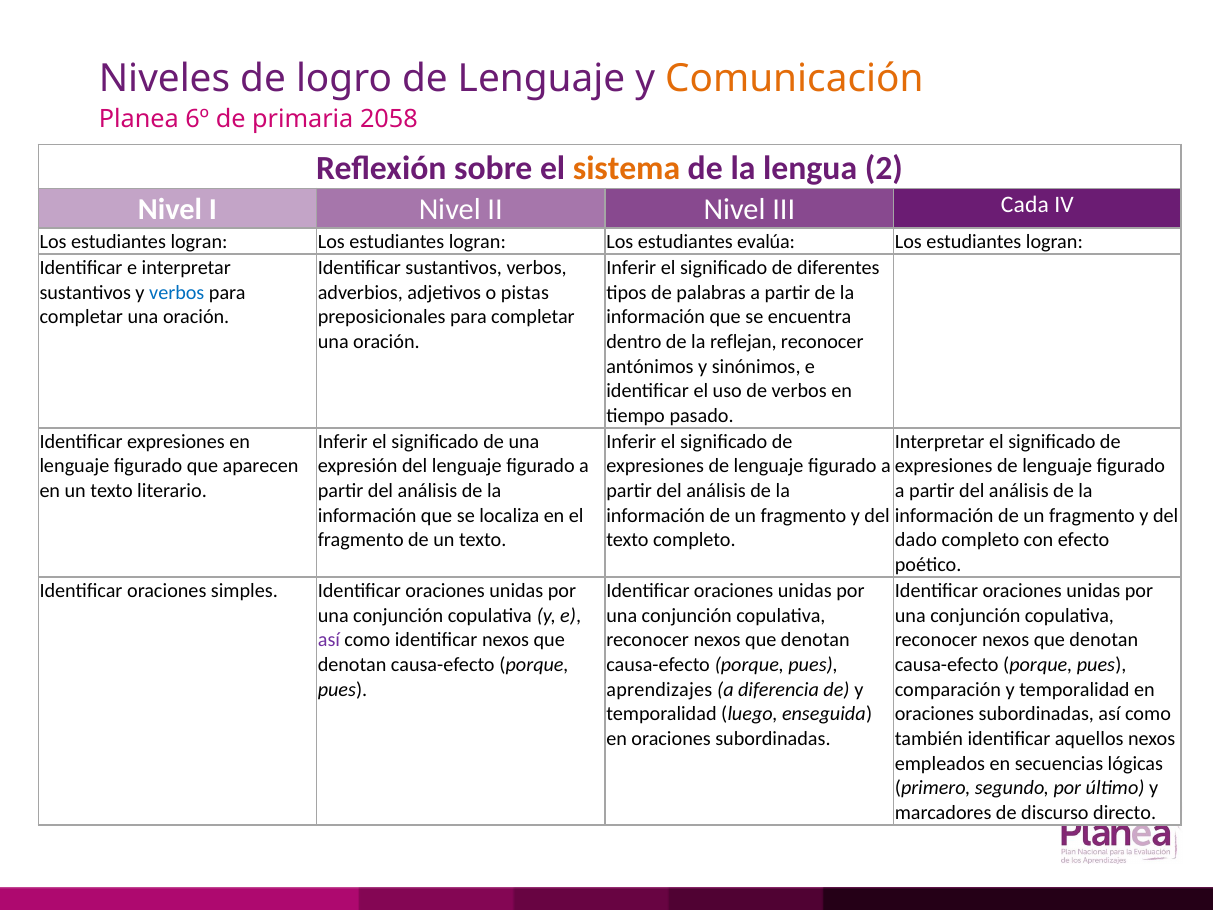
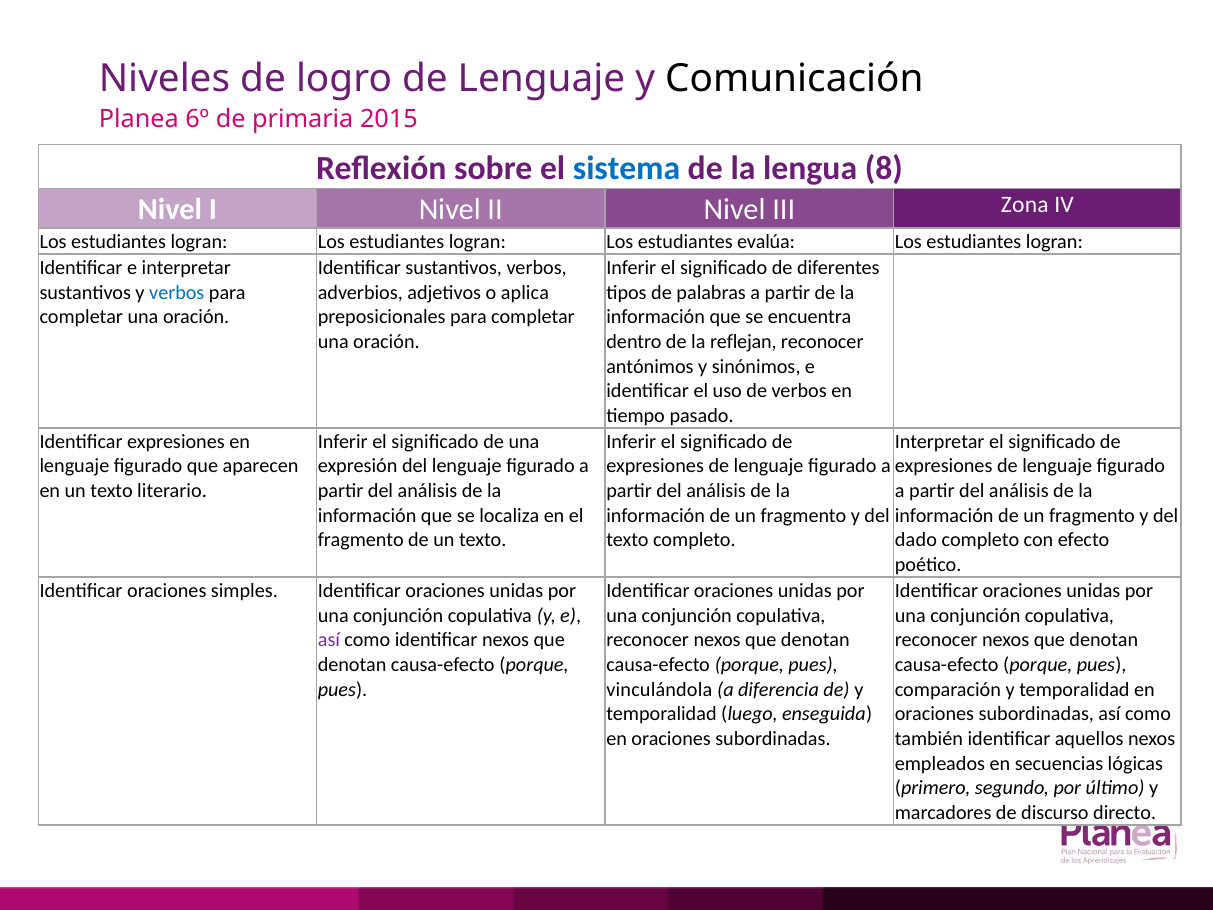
Comunicación colour: orange -> black (794, 78)
2058: 2058 -> 2015 (389, 119)
sistema colour: orange -> blue (627, 168)
2: 2 -> 8 (884, 168)
Cada: Cada -> Zona (1025, 205)
pistas: pistas -> aplica (525, 292)
aprendizajes: aprendizajes -> vinculándola (659, 689)
